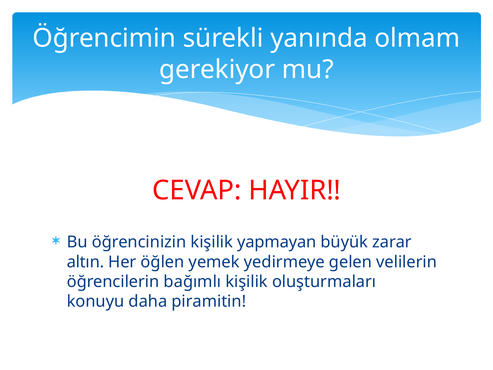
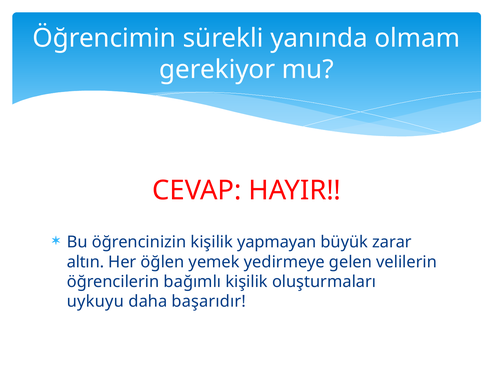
konuyu: konuyu -> uykuyu (95, 301)
piramitin: piramitin -> başarıdır (209, 301)
